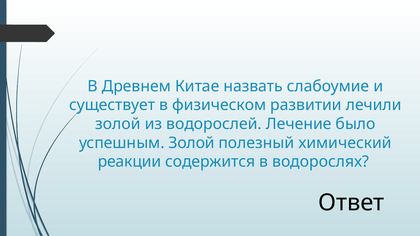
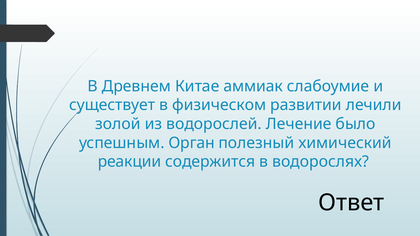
назвать: назвать -> аммиак (253, 86)
успешным Золой: Золой -> Орган (192, 143)
